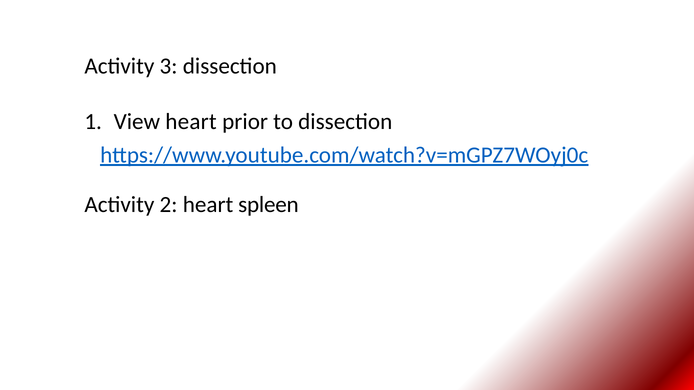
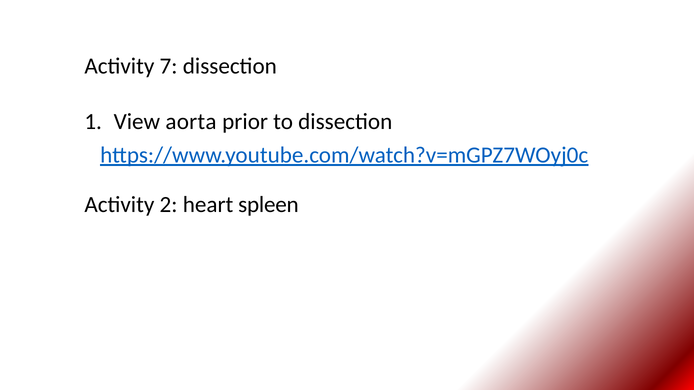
3: 3 -> 7 (169, 66)
View heart: heart -> aorta (191, 122)
